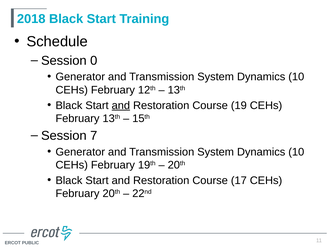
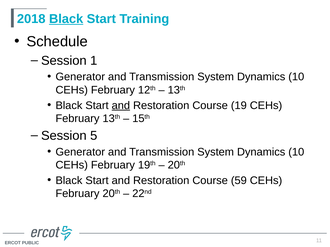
Black underline: none -> present (66, 19)
0: 0 -> 1 (94, 61)
7: 7 -> 5 (94, 136)
17: 17 -> 59 (239, 181)
